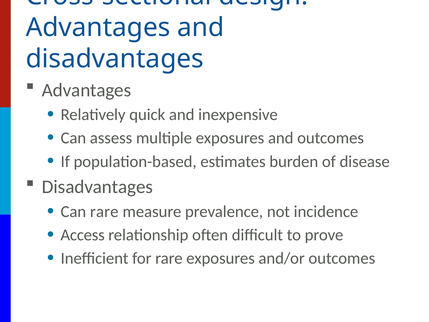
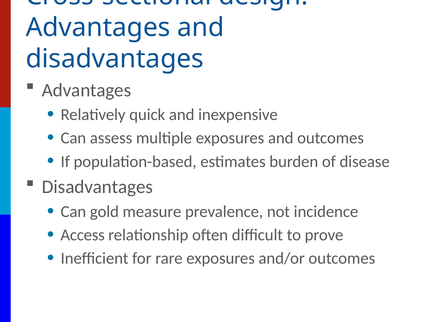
Can rare: rare -> gold (104, 211)
